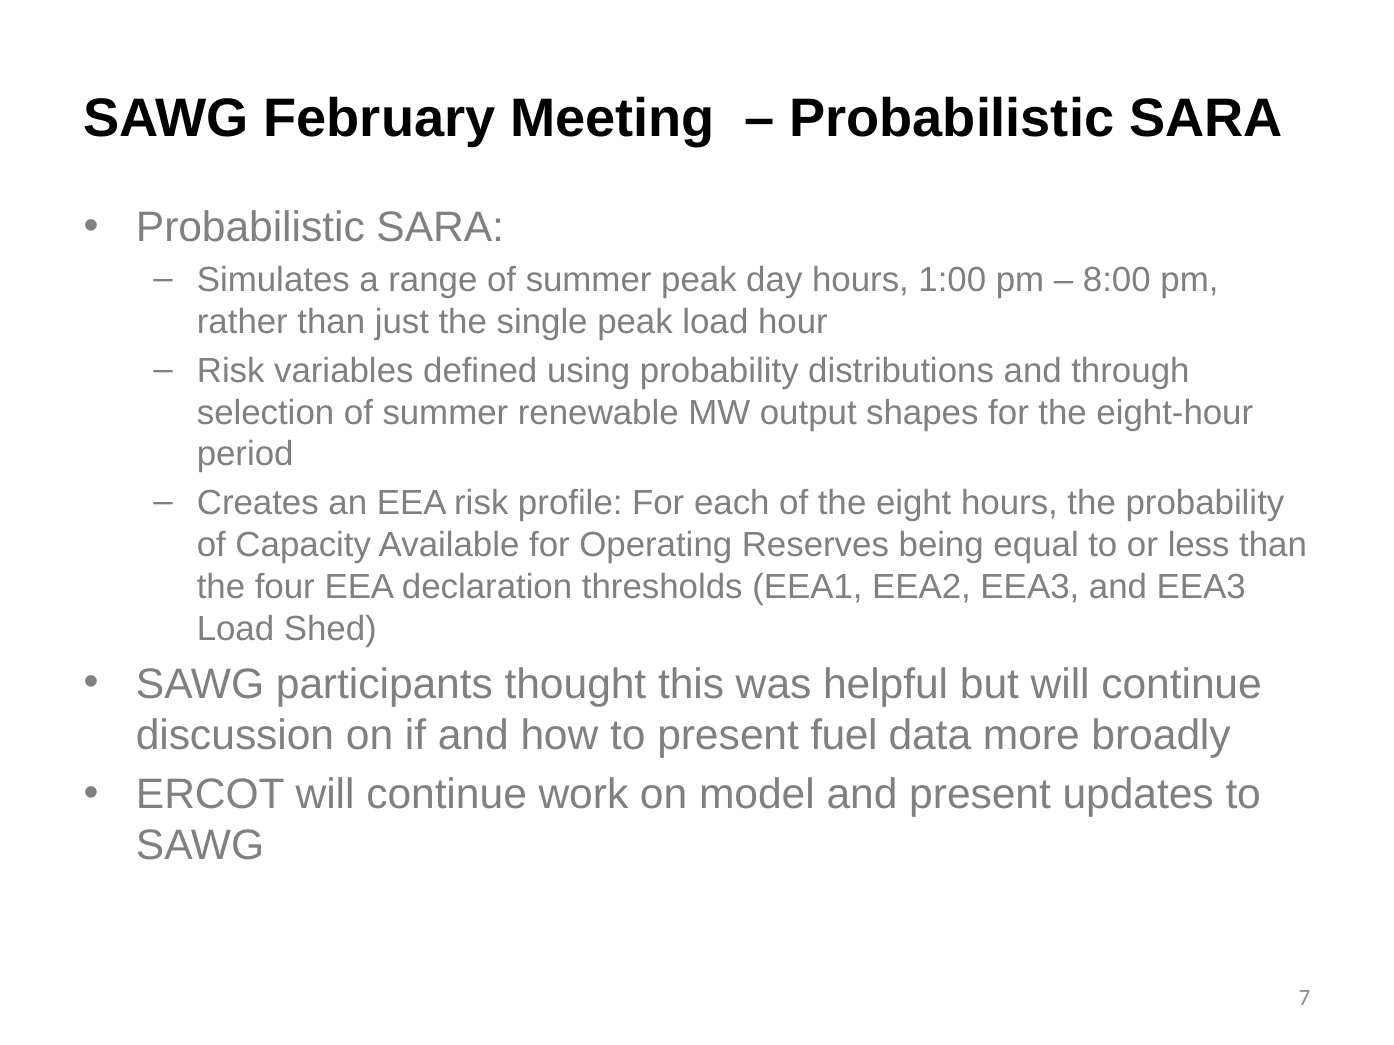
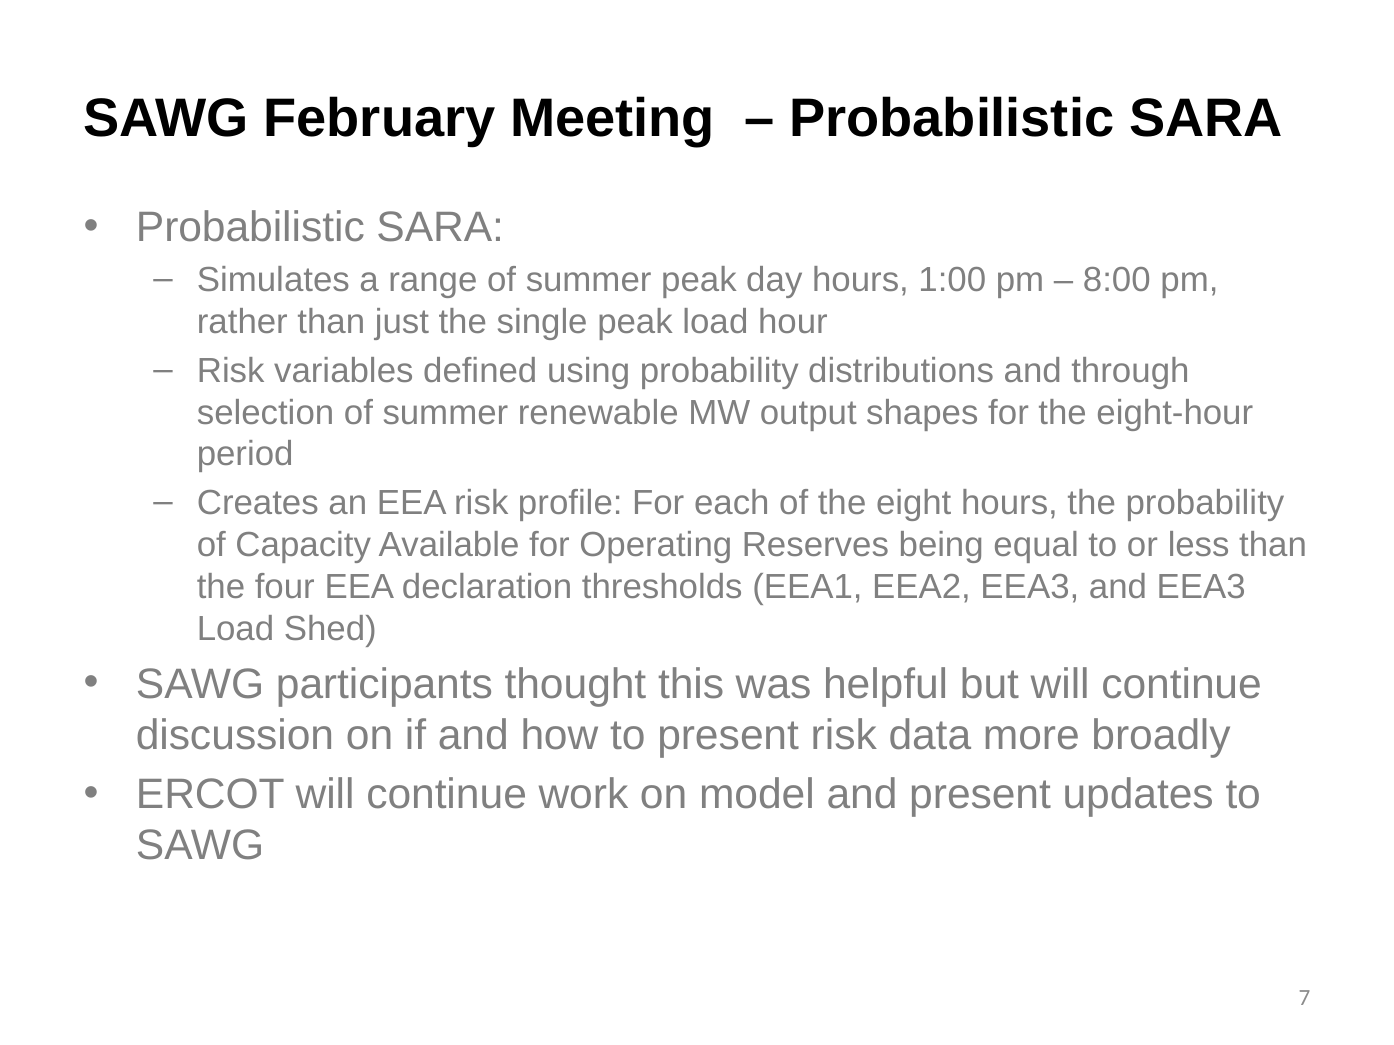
present fuel: fuel -> risk (844, 735)
